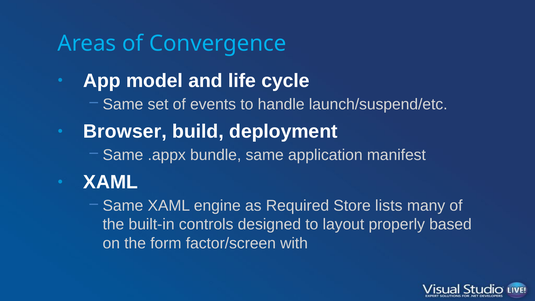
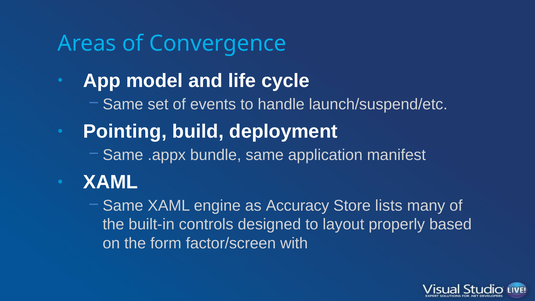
Browser: Browser -> Pointing (125, 131)
Required: Required -> Accuracy (298, 206)
